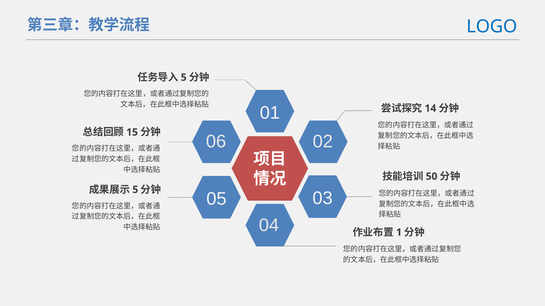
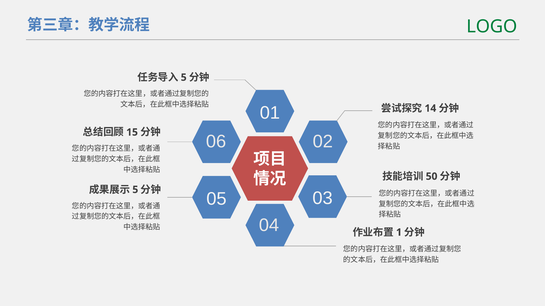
LOGO colour: blue -> green (492, 27)
